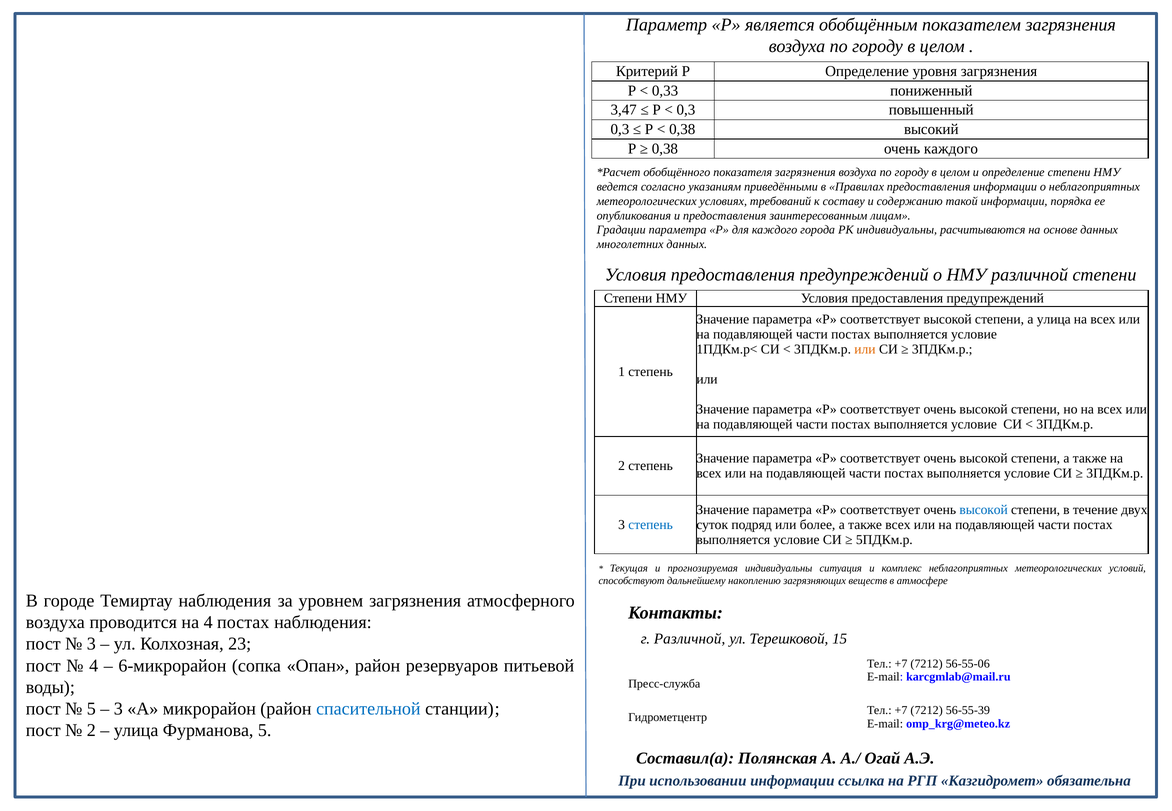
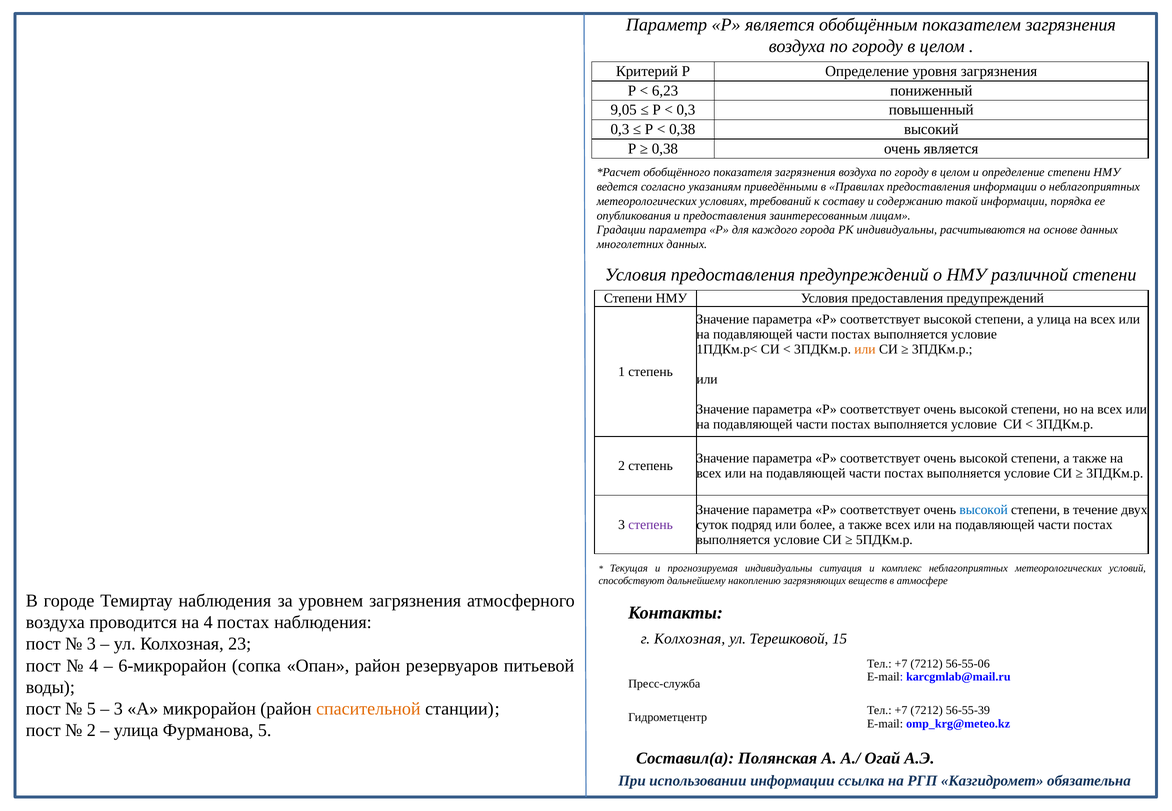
0,33: 0,33 -> 6,23 (665, 91)
3,47: 3,47 -> 9,05 (624, 110)
очень каждого: каждого -> является (951, 149)
степень colour: blue -> purple (651, 525)
г Различной: Различной -> Колхозная (690, 639)
спасительной colour: blue -> orange (368, 709)
